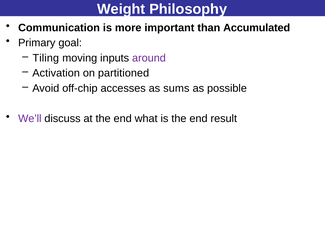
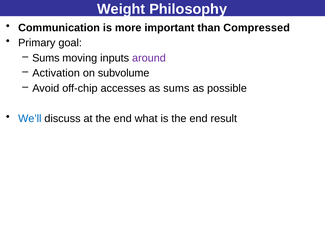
Accumulated: Accumulated -> Compressed (257, 28)
Tiling: Tiling -> Sums (46, 58)
partitioned: partitioned -> subvolume (124, 73)
We’ll colour: purple -> blue (30, 119)
